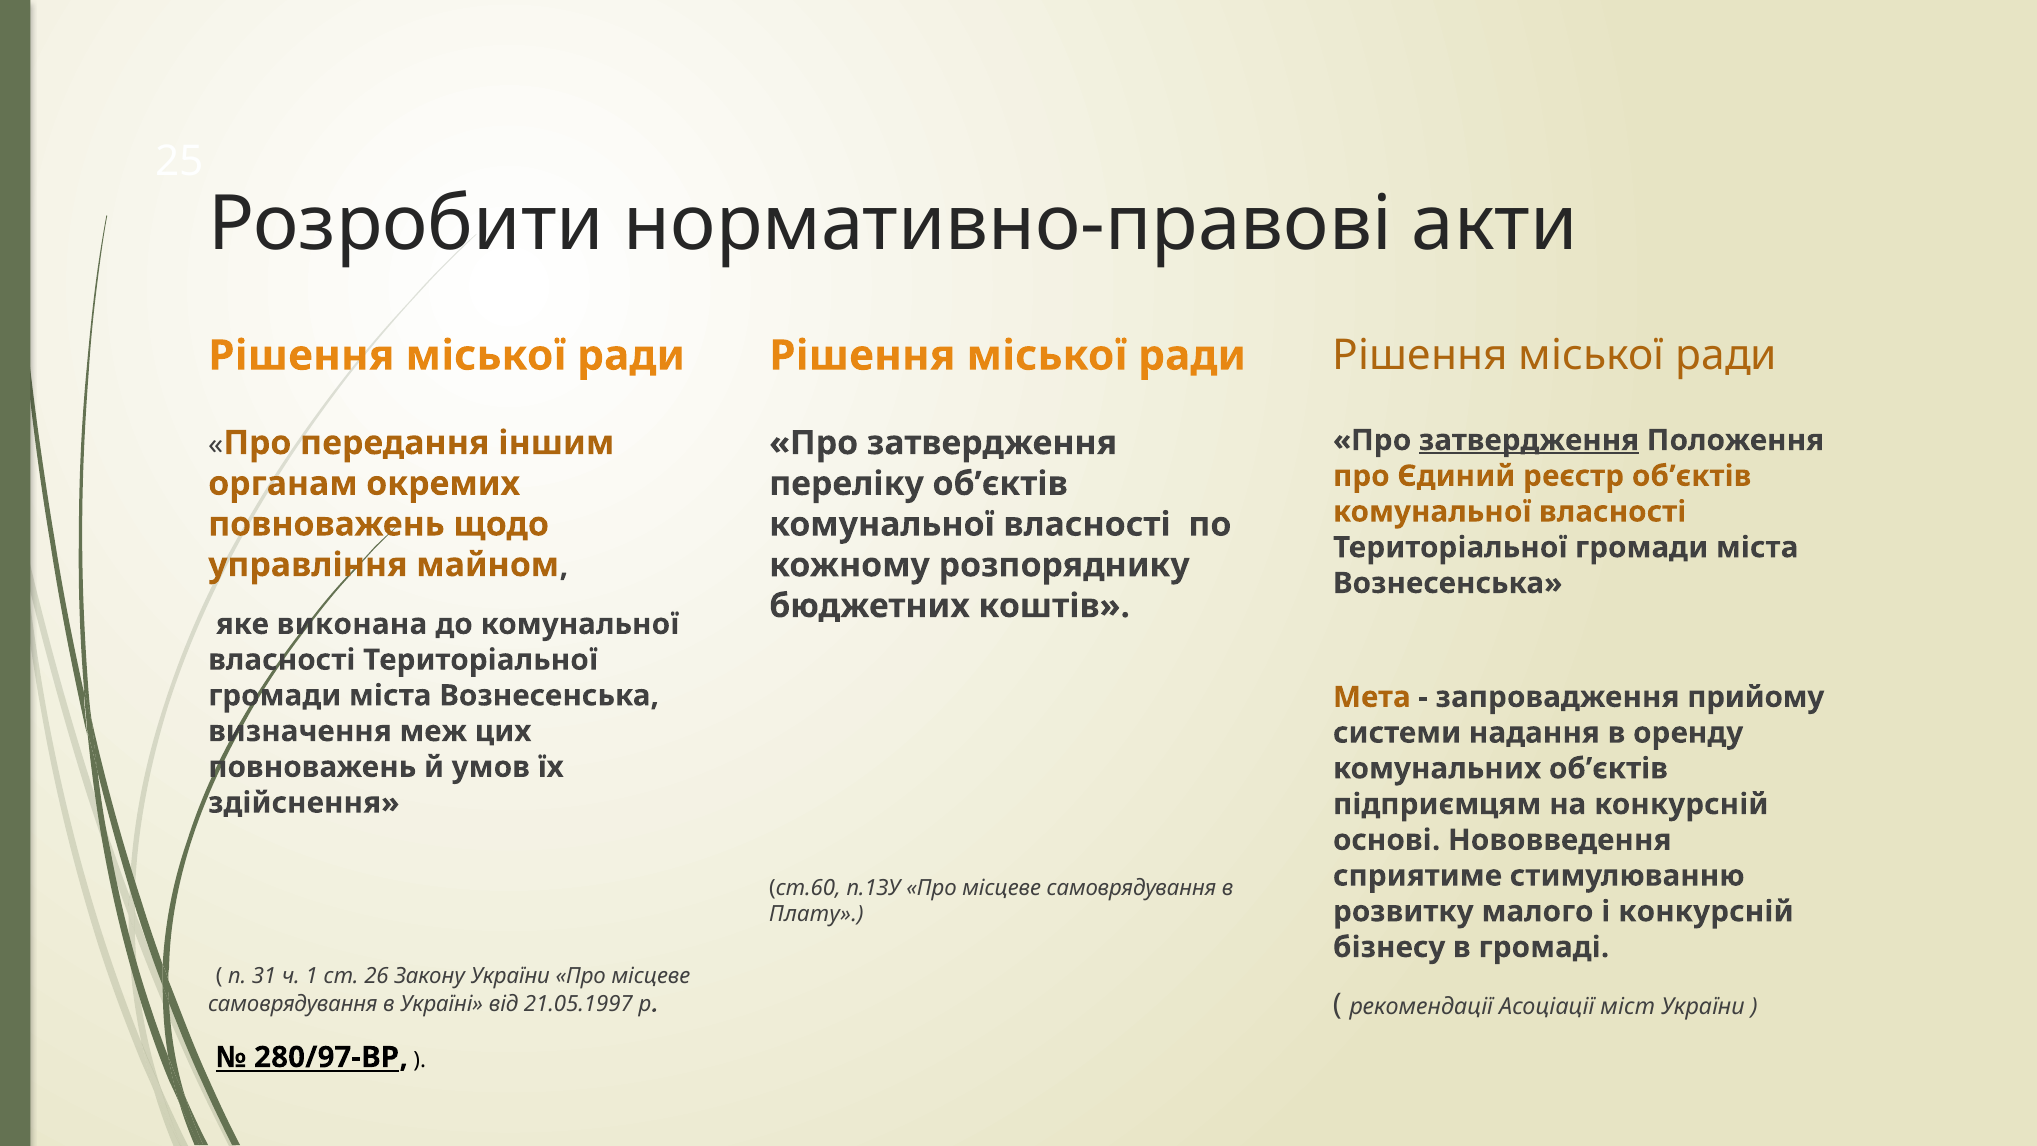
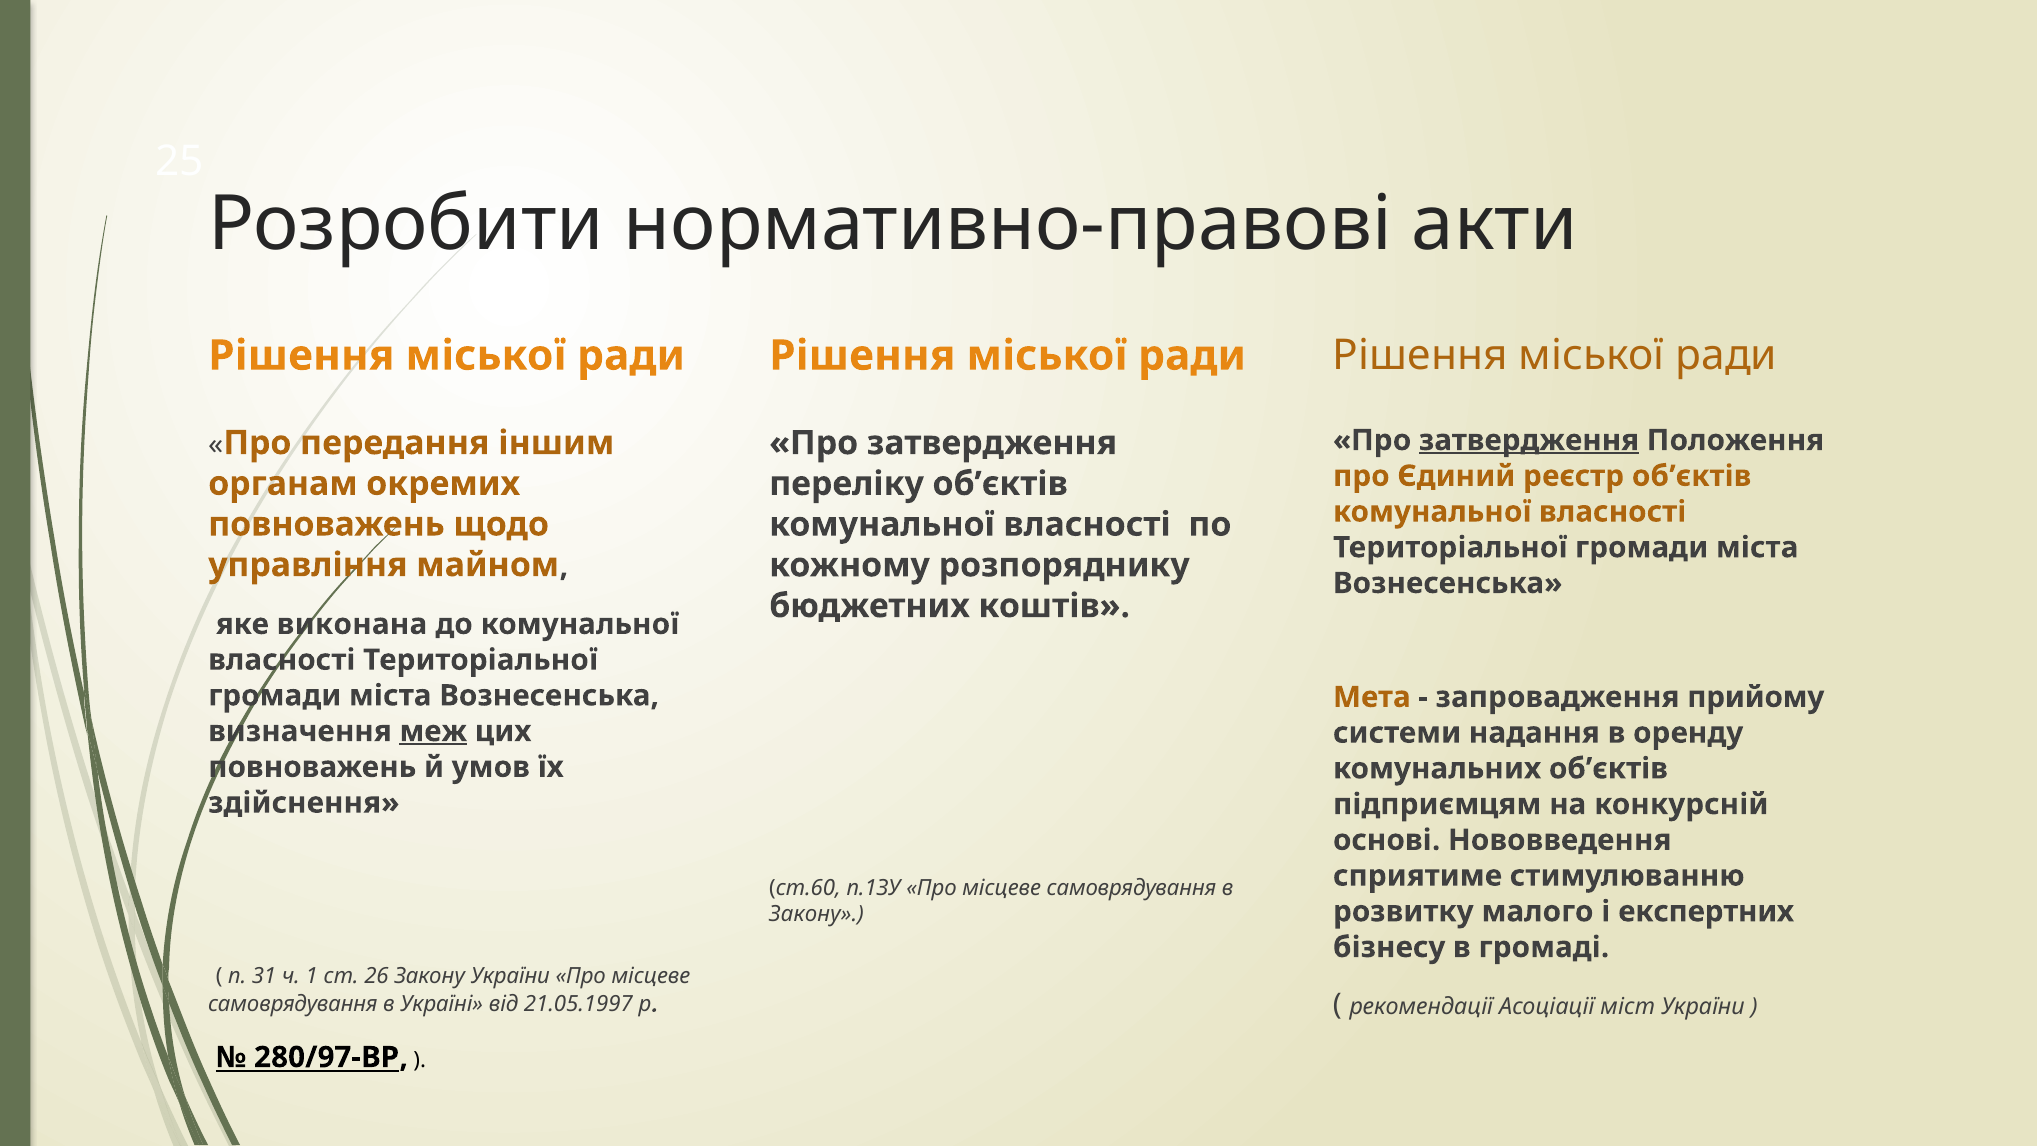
меж underline: none -> present (433, 731)
і конкурсній: конкурсній -> експертних (1706, 911)
Плату: Плату -> Закону (817, 914)
